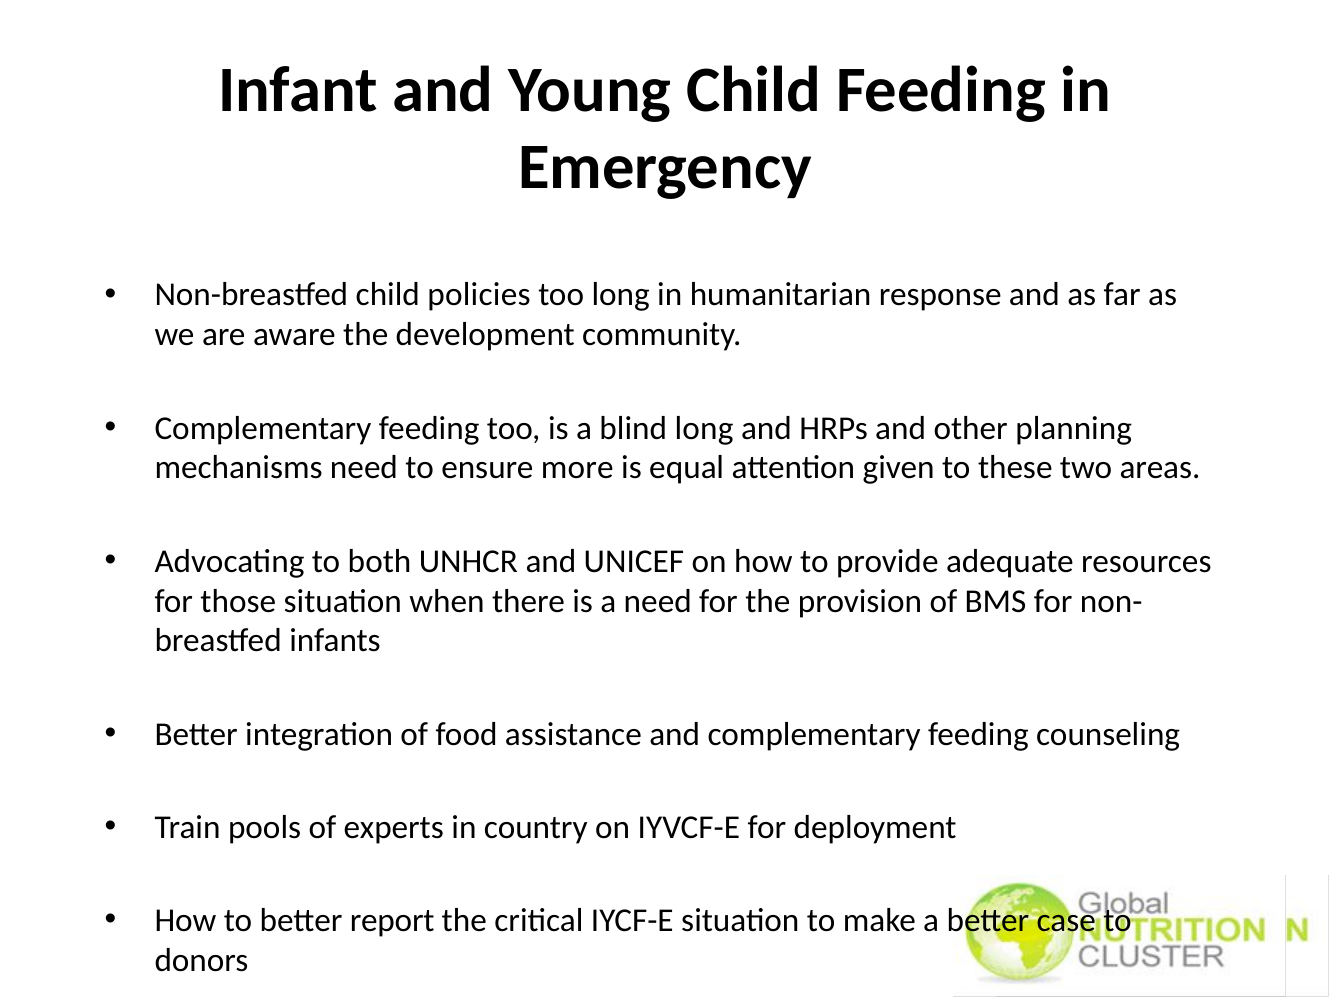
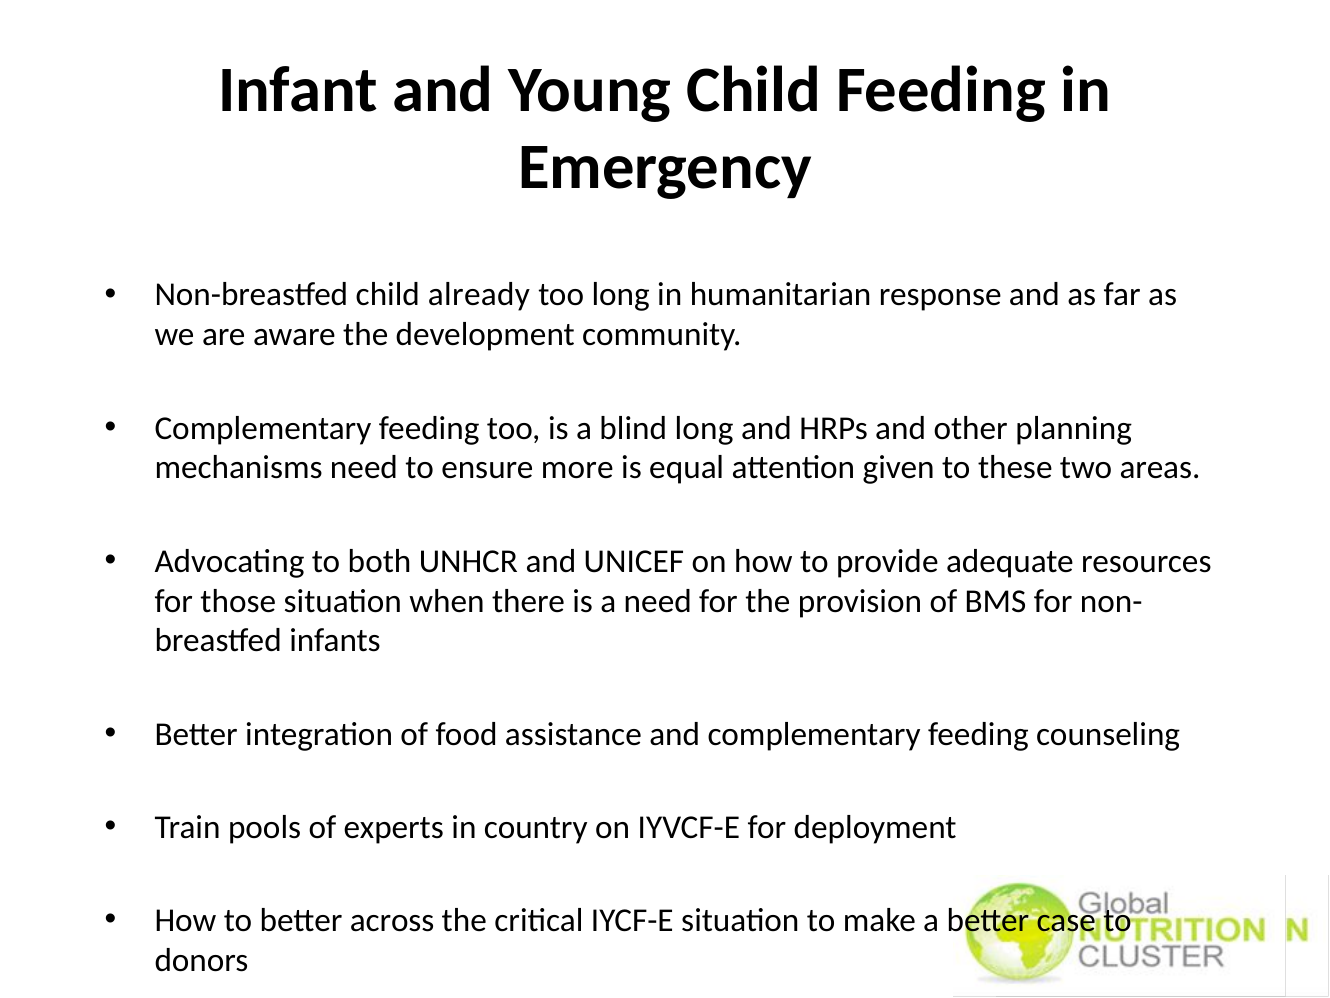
policies: policies -> already (479, 295)
report: report -> across (392, 920)
